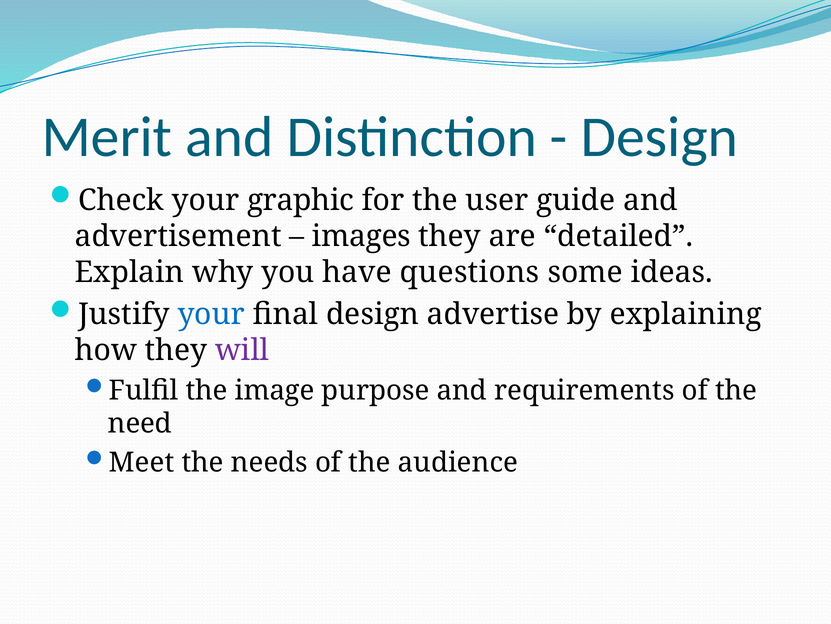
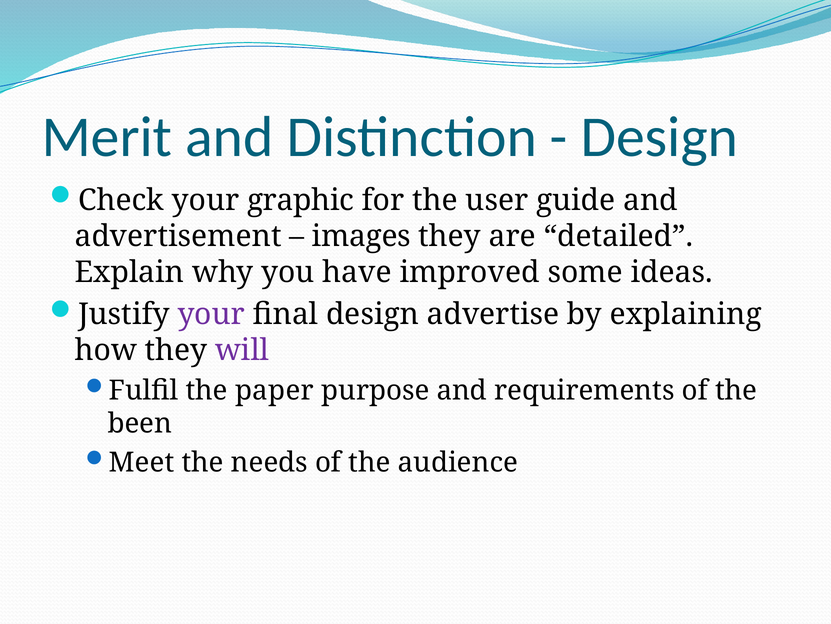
questions: questions -> improved (470, 272)
your colour: blue -> purple (211, 314)
image: image -> paper (274, 390)
need: need -> been (140, 423)
